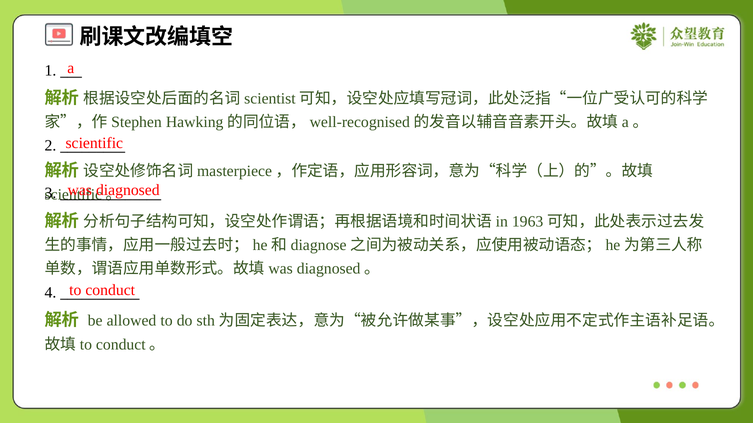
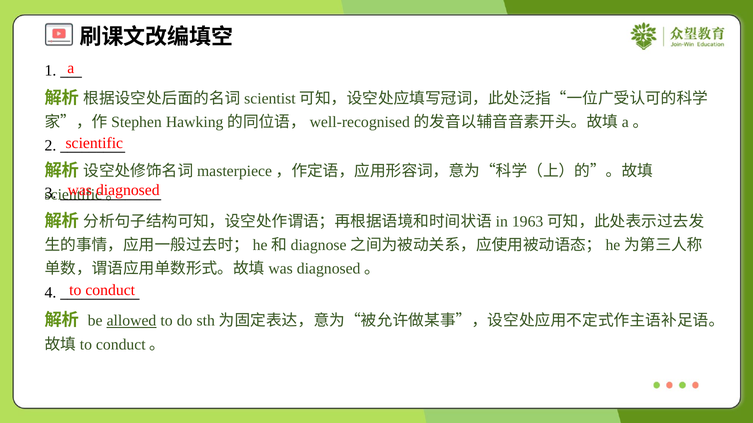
allowed underline: none -> present (132, 321)
